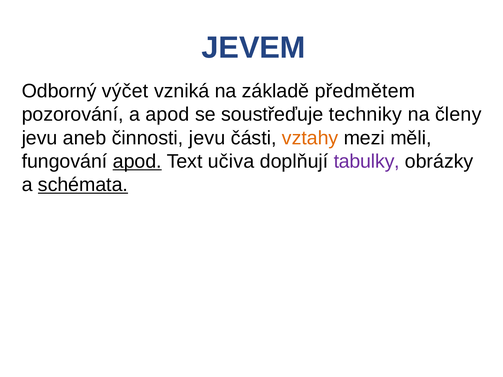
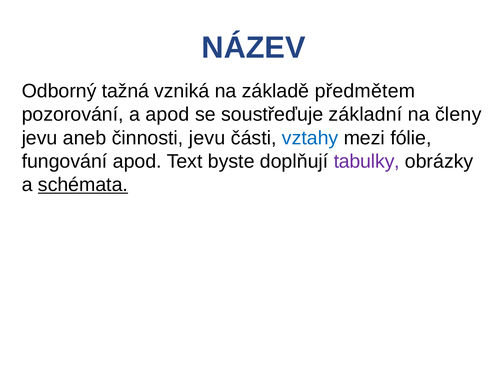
JEVEM: JEVEM -> NÁZEV (254, 48)
výčet: výčet -> tažná (125, 91)
techniky: techniky -> základní (366, 115)
vztahy colour: orange -> blue (310, 138)
měli: měli -> fólie (411, 138)
apod underline: present -> none (137, 161)
učiva: učiva -> byste (231, 161)
